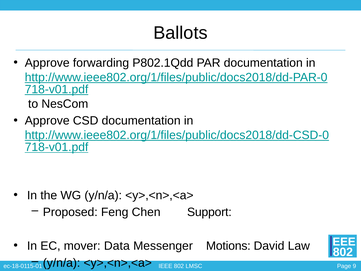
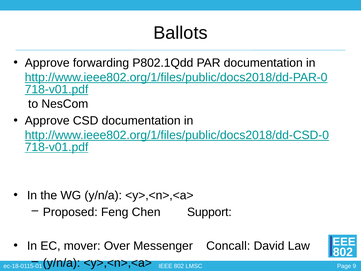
Data: Data -> Over (117, 246)
Motions: Motions -> Concall (228, 246)
